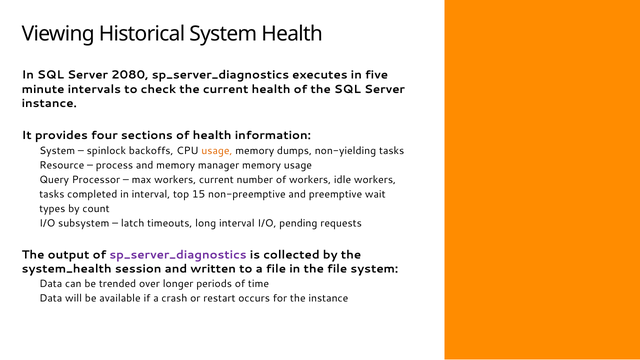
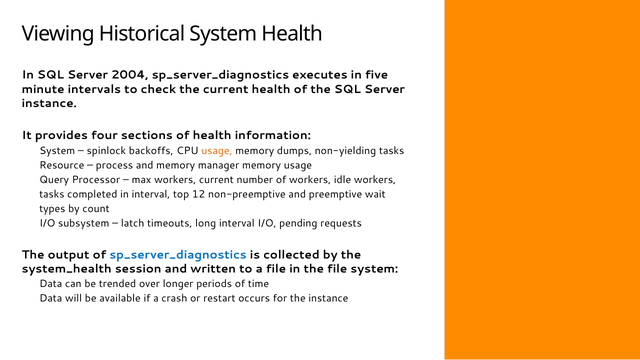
2080: 2080 -> 2004 (130, 75)
15: 15 -> 12 (199, 194)
sp_server_diagnostics colour: purple -> blue (178, 255)
